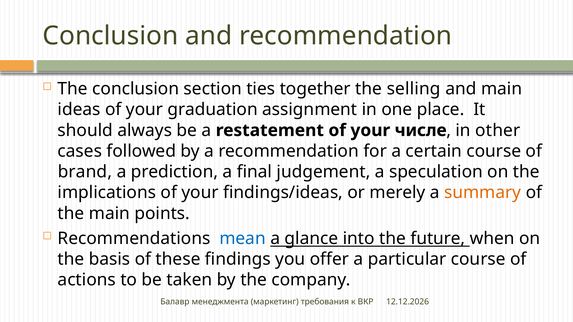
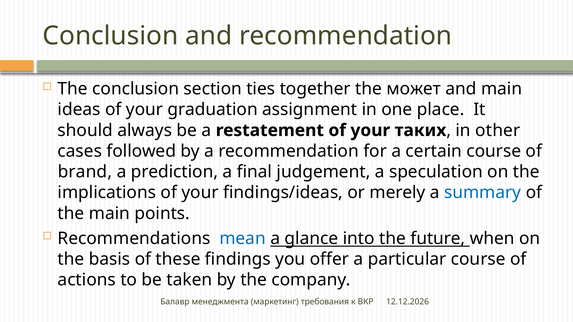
selling: selling -> может (414, 89)
числе: числе -> таких (420, 130)
summary colour: orange -> blue (483, 193)
